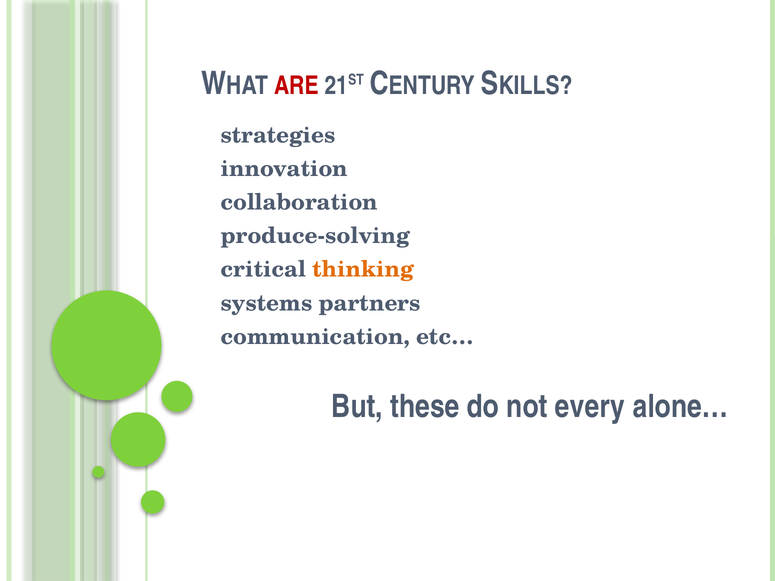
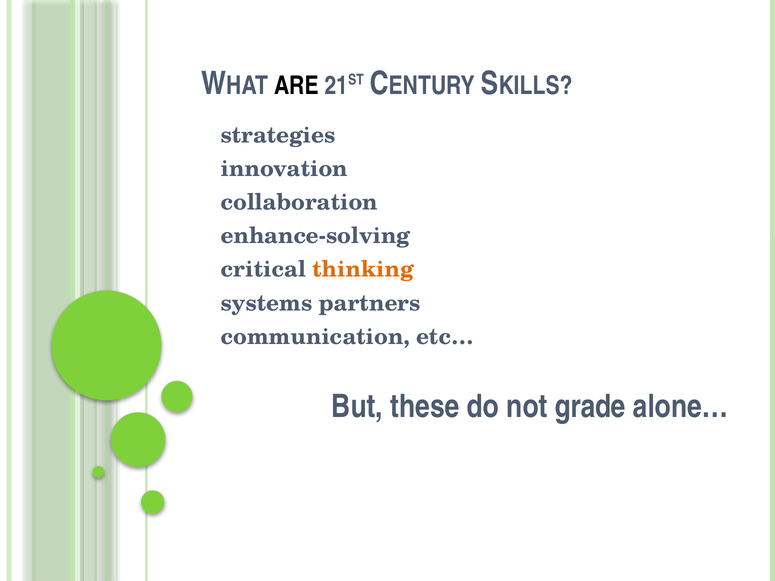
ARE colour: red -> black (296, 86)
produce-solving: produce-solving -> enhance-solving (316, 236)
every: every -> grade (590, 407)
